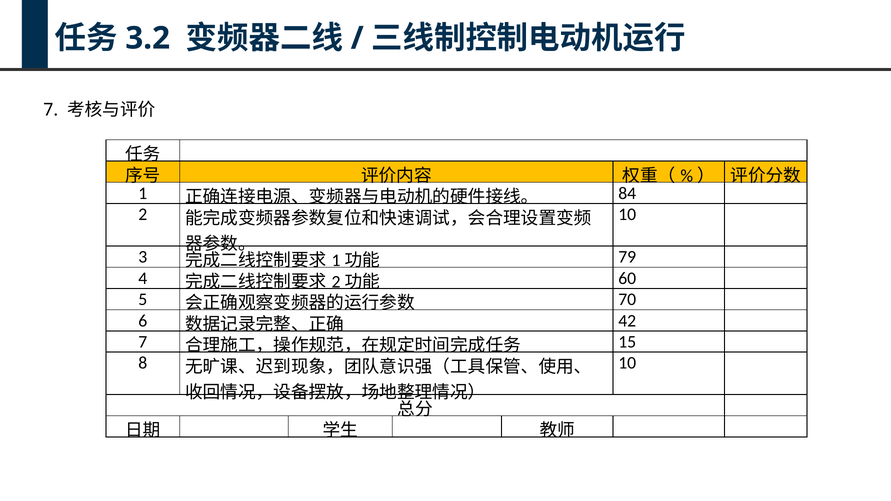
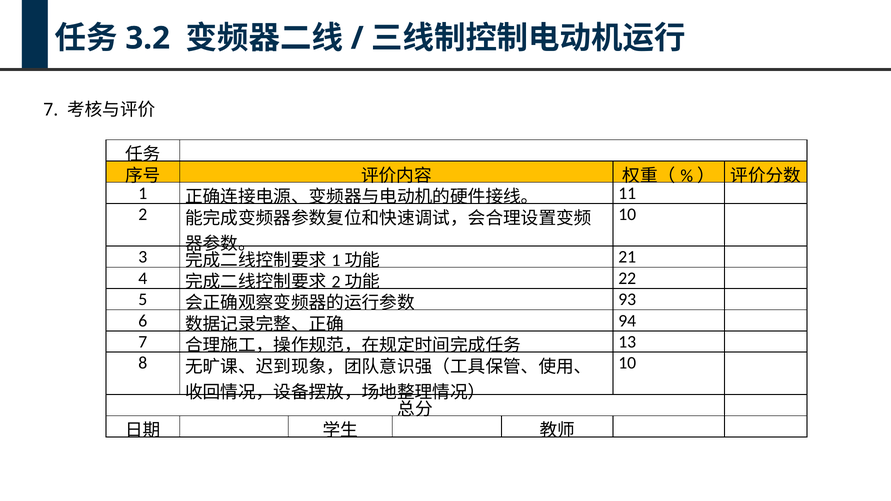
84: 84 -> 11 (627, 193)
79: 79 -> 21 (627, 257)
60: 60 -> 22 (627, 278)
70: 70 -> 93 (627, 299)
42: 42 -> 94 (627, 321)
15: 15 -> 13 (627, 342)
